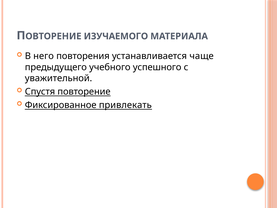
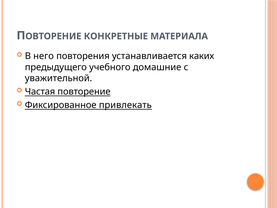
ИЗУЧАЕМОГО: ИЗУЧАЕМОГО -> КОНКРЕТНЫЕ (116, 36)
чаще: чаще -> каких (202, 56)
успешного: успешного -> домашние (157, 67)
Спустя: Спустя -> Частая (40, 92)
